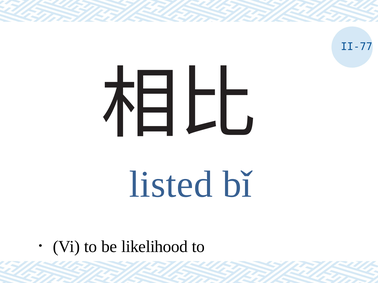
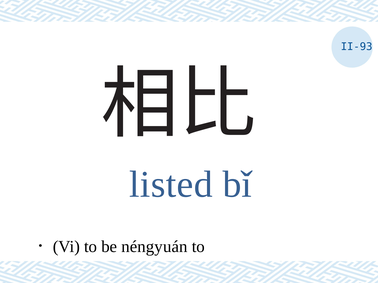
II-77: II-77 -> II-93 (357, 47)
likelihood: likelihood -> néngyuán (154, 247)
